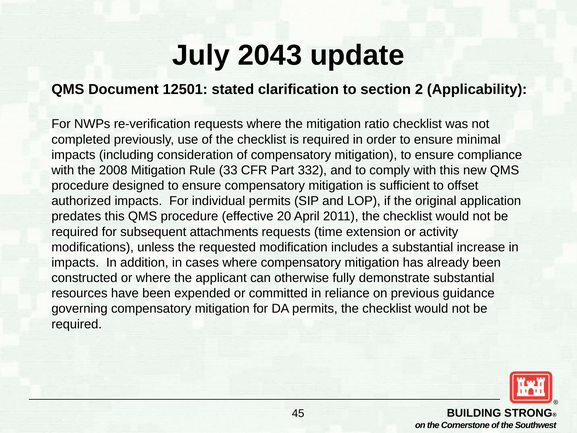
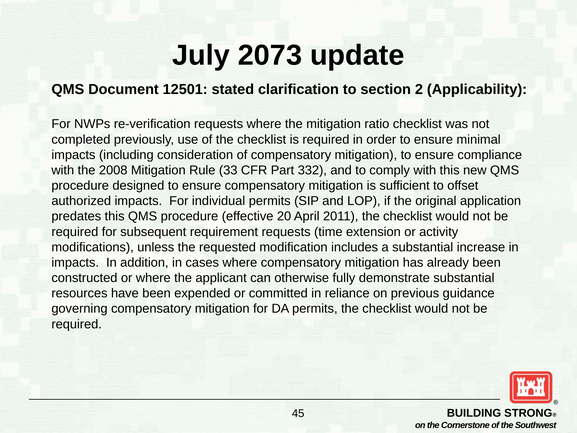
2043: 2043 -> 2073 (270, 55)
attachments: attachments -> requirement (224, 232)
